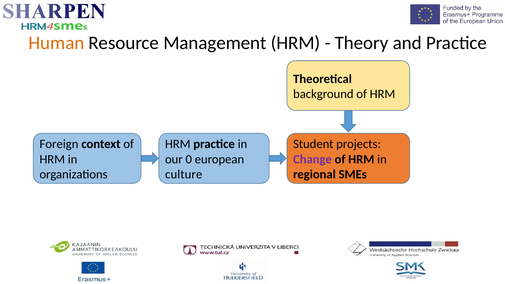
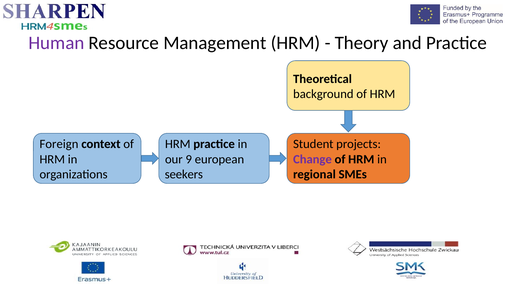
Human colour: orange -> purple (56, 43)
0: 0 -> 9 (189, 159)
culture: culture -> seekers (184, 174)
